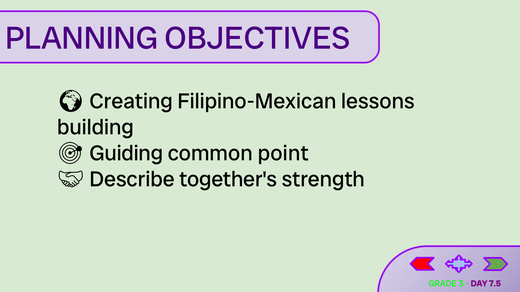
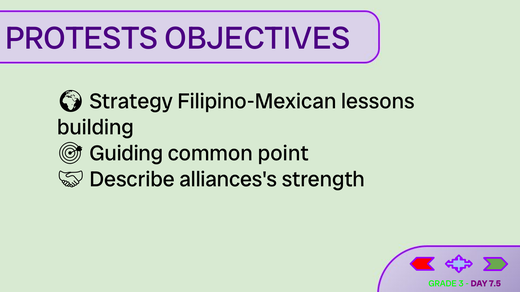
PLANNING: PLANNING -> PROTESTS (82, 38)
Creating: Creating -> Strategy (131, 102)
together's: together's -> alliances's (228, 180)
